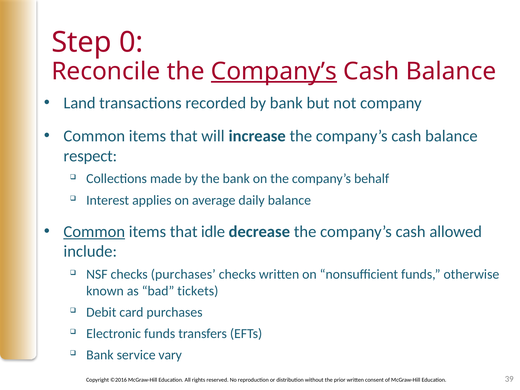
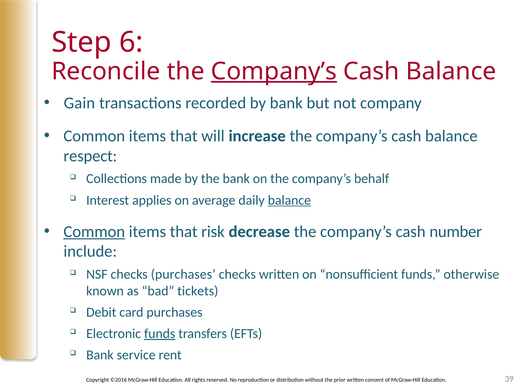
0: 0 -> 6 (131, 42)
Land: Land -> Gain (79, 103)
balance underline: none -> present (289, 200)
idle: idle -> risk (213, 232)
allowed: allowed -> number (456, 232)
funds underline: none -> present (160, 334)
vary: vary -> rent (170, 355)
